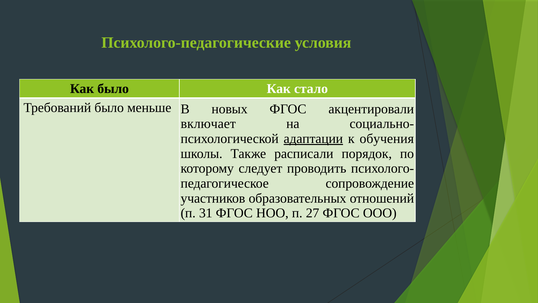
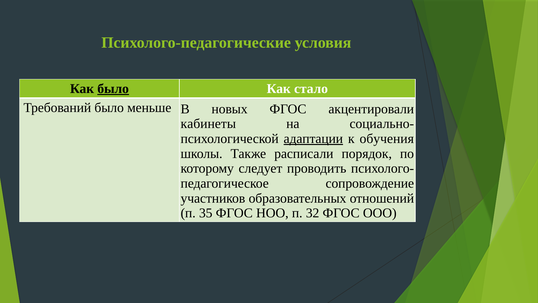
было underline: none -> present (113, 89)
включает: включает -> кабинеты (208, 124)
31: 31 -> 35 (206, 213)
27: 27 -> 32 (313, 213)
